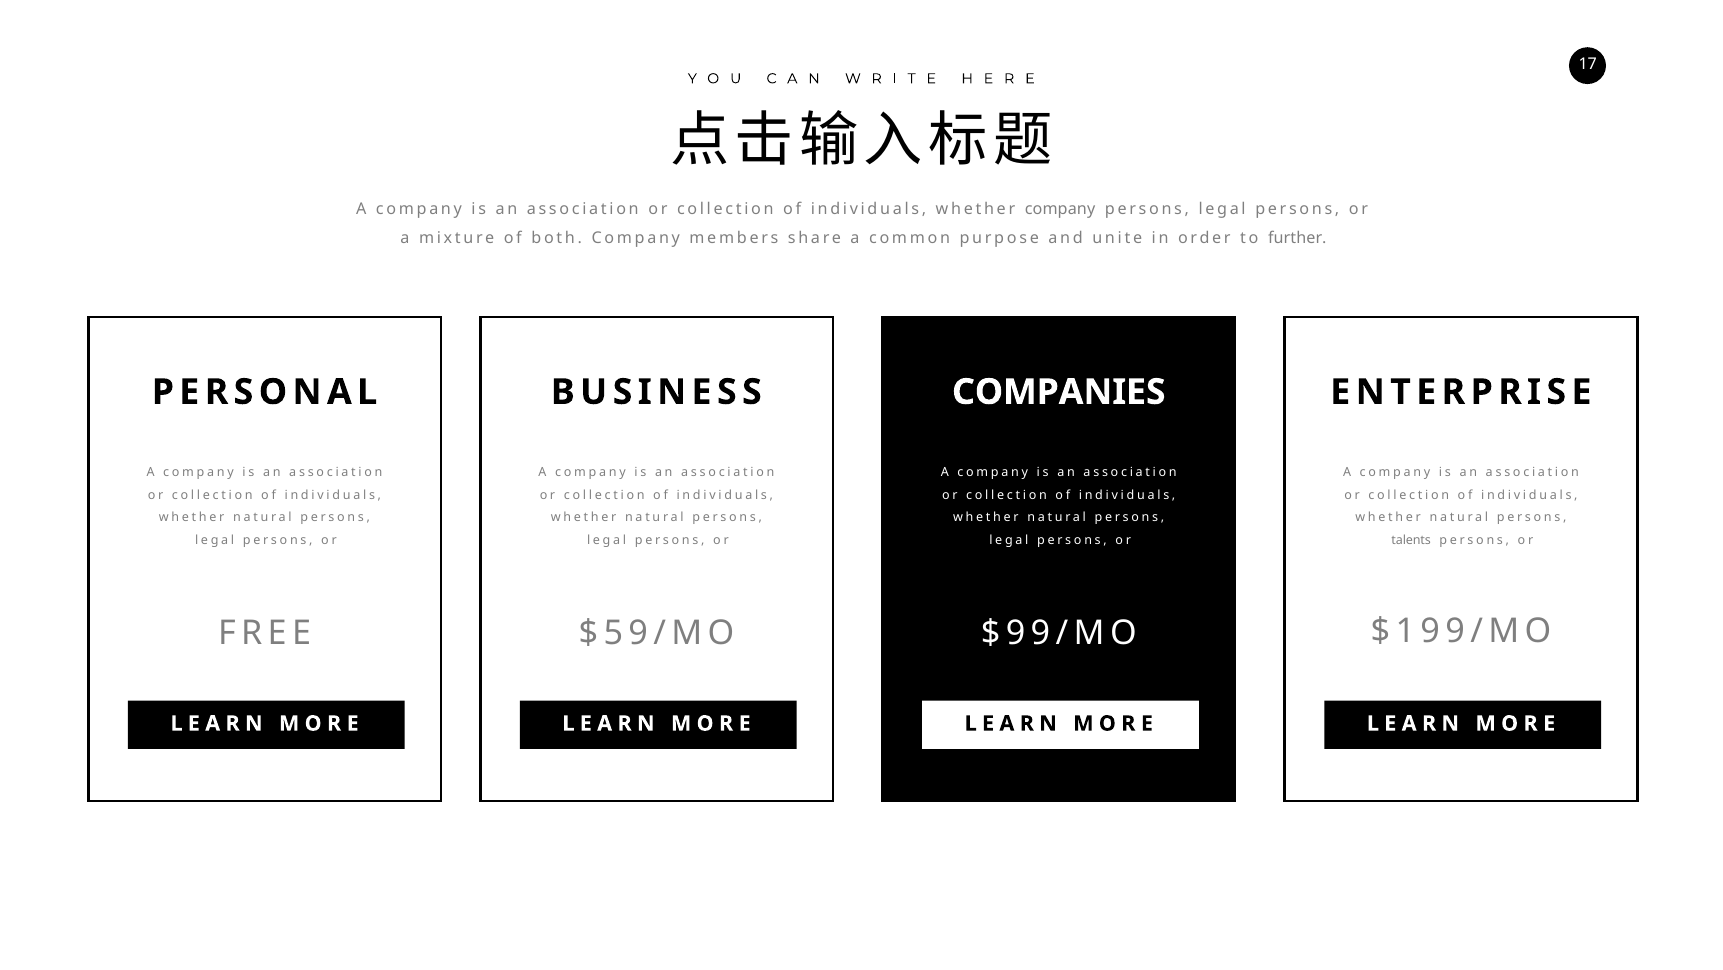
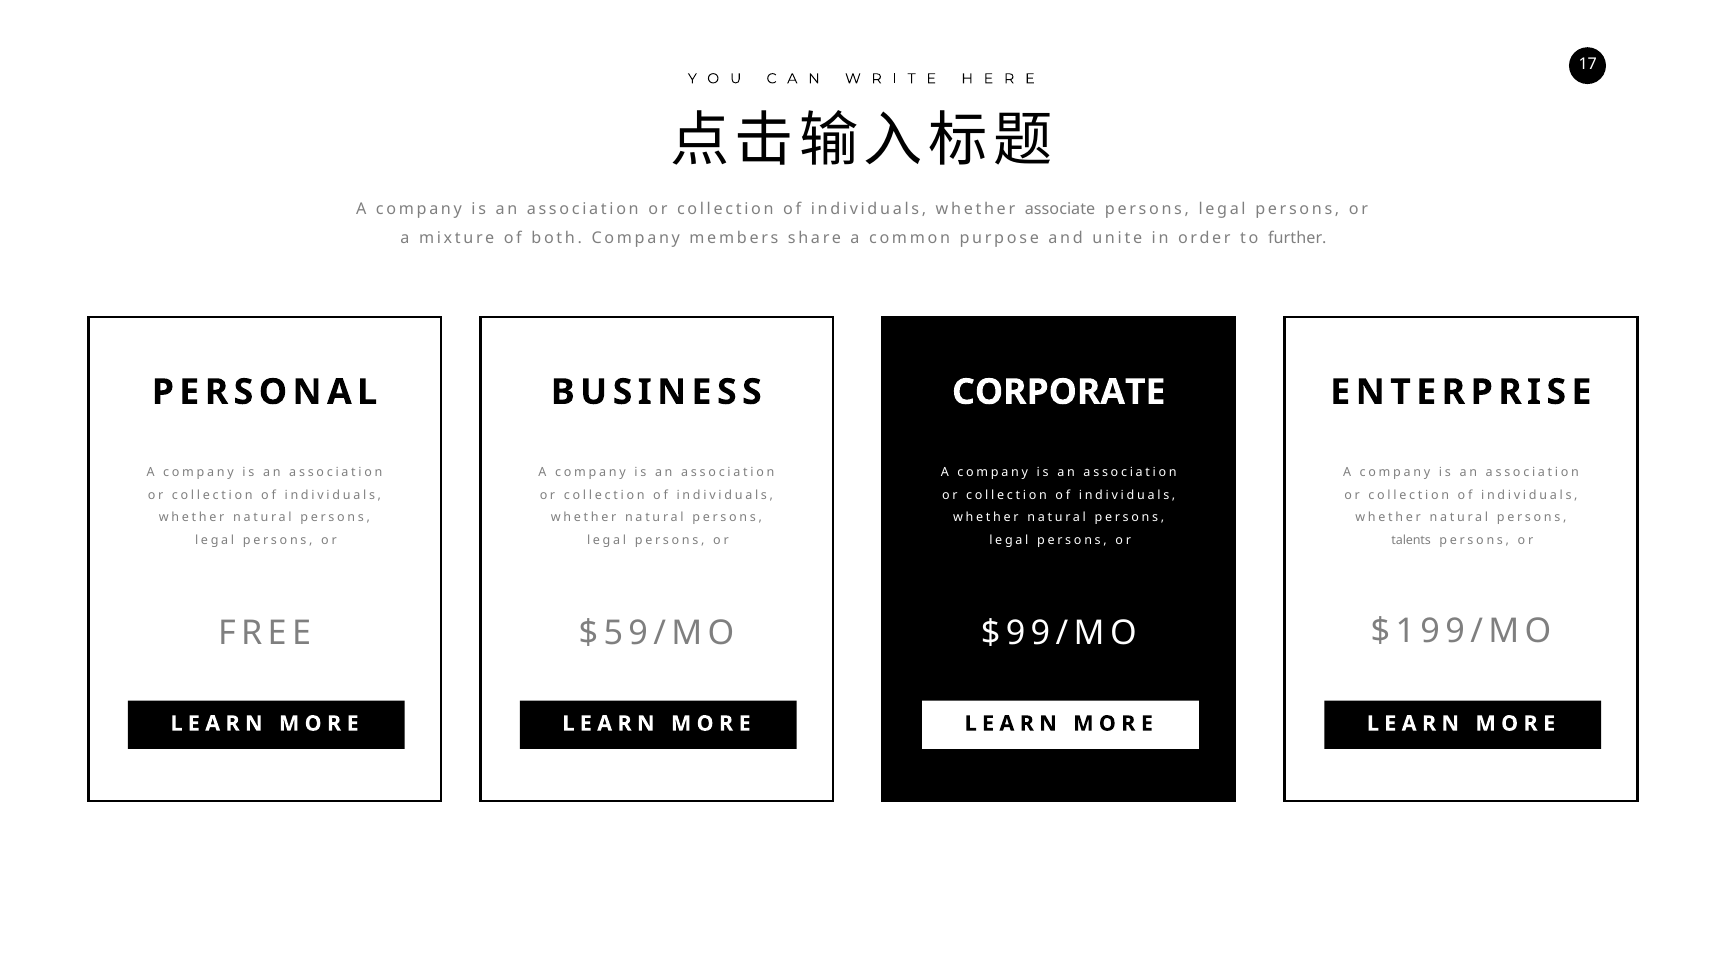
whether company: company -> associate (1060, 209)
COMPANIES: COMPANIES -> CORPORATE (1059, 392)
